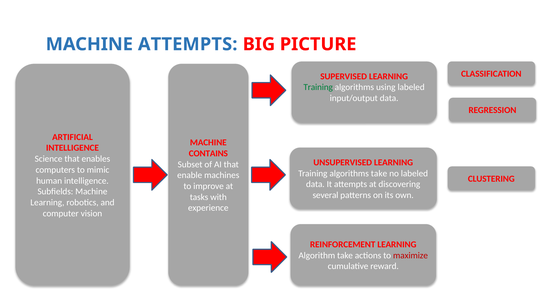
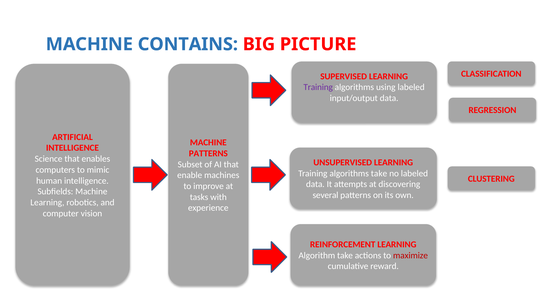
MACHINE ATTEMPTS: ATTEMPTS -> CONTAINS (188, 44)
Training colour: green -> purple (318, 88)
CONTAINS: CONTAINS -> PATTERNS (208, 154)
